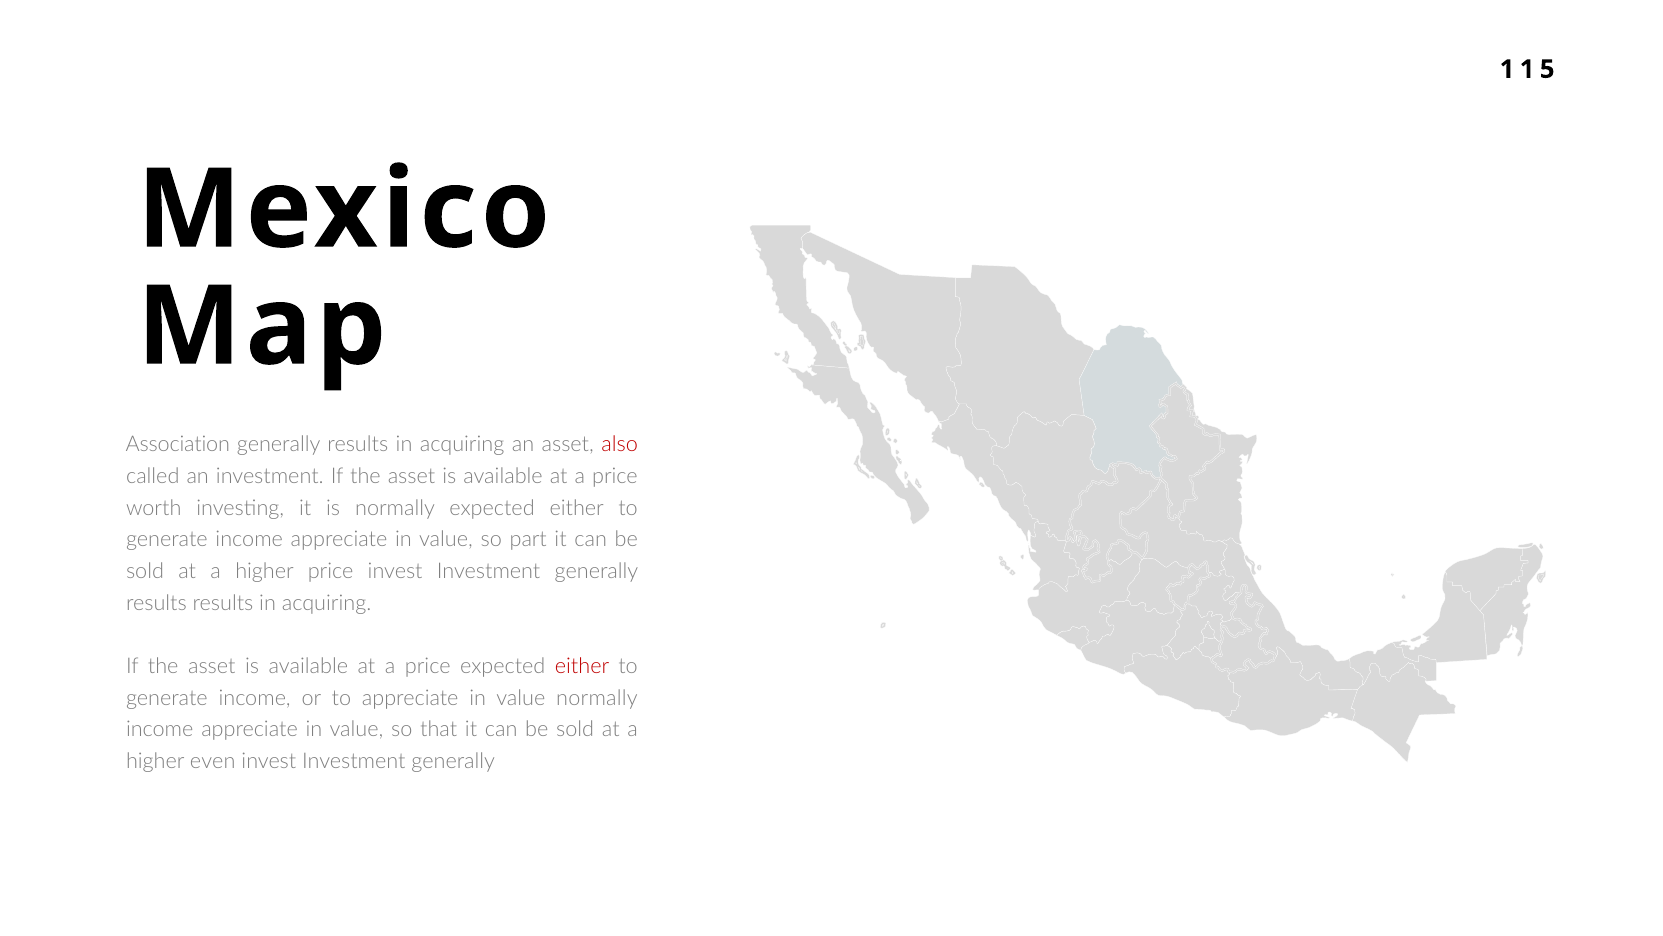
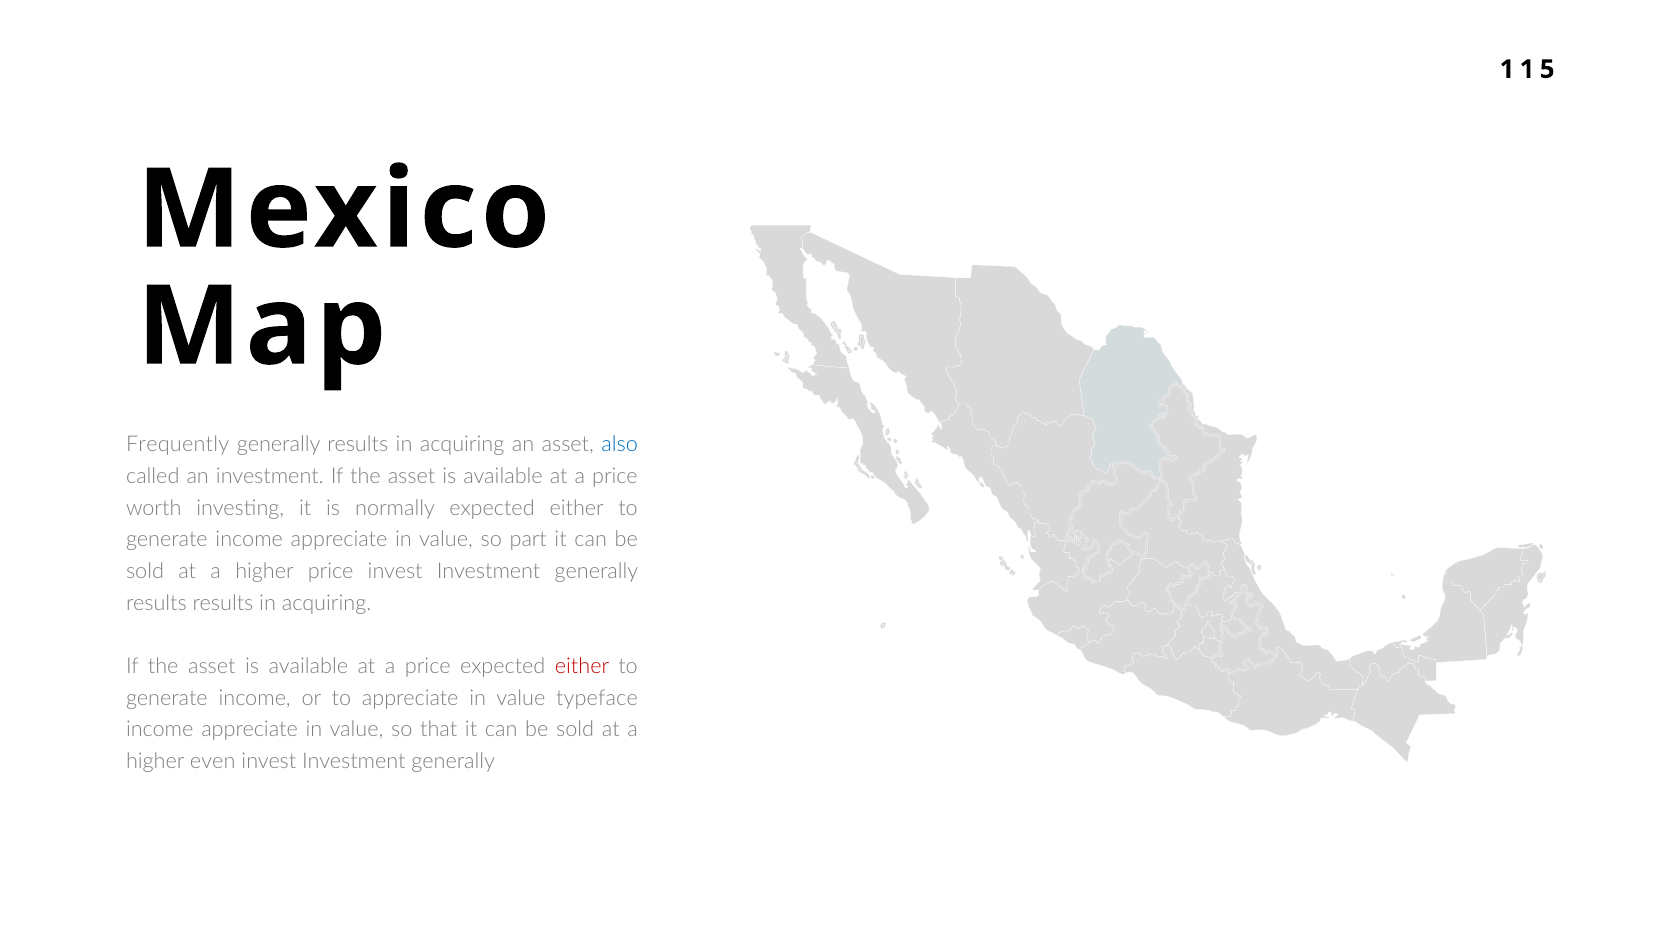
Association: Association -> Frequently (178, 445)
also colour: red -> blue (620, 445)
value normally: normally -> typeface (597, 698)
